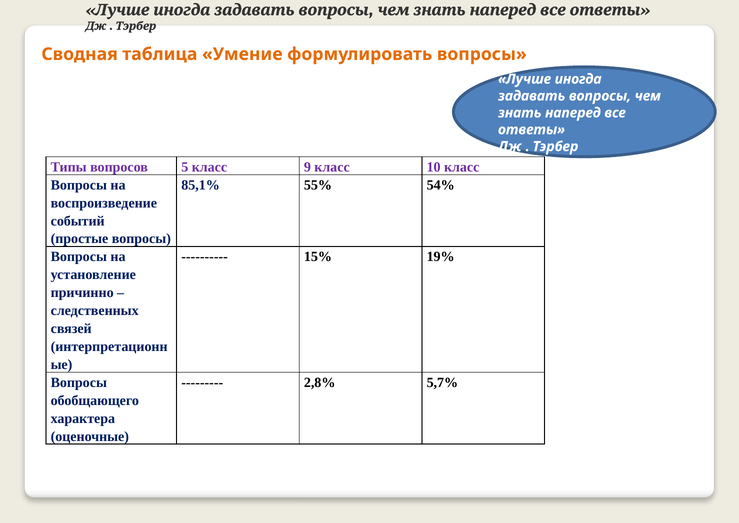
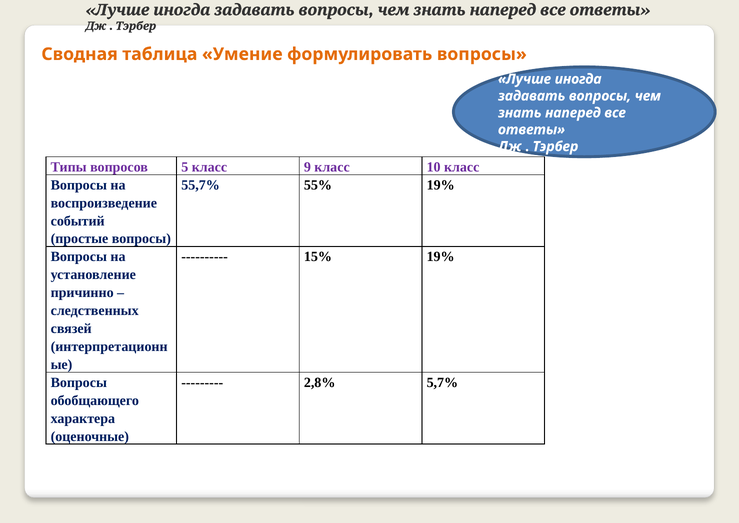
85,1%: 85,1% -> 55,7% (201, 185)
55% 54%: 54% -> 19% (441, 185)
